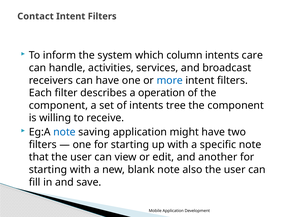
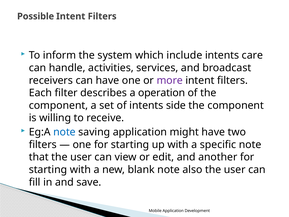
Contact: Contact -> Possible (36, 16)
column: column -> include (184, 55)
more colour: blue -> purple (170, 80)
tree: tree -> side (176, 105)
